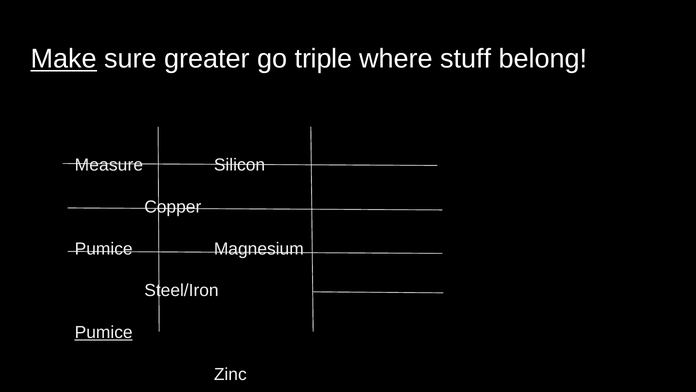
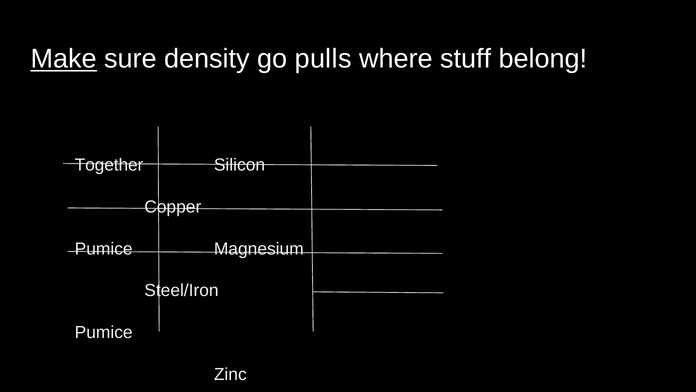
greater: greater -> density (207, 59)
triple: triple -> pulls (323, 59)
Measure: Measure -> Together (109, 165)
Pumice underline: present -> none (104, 332)
